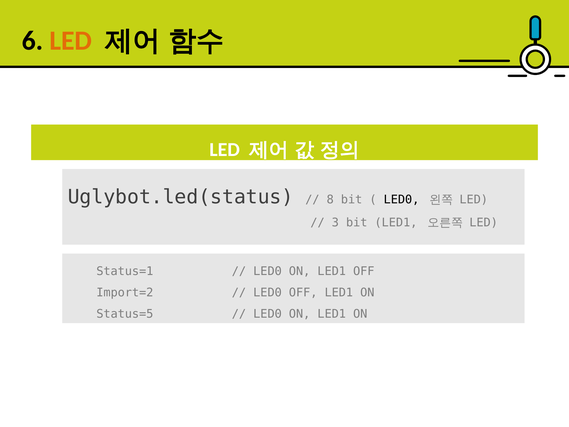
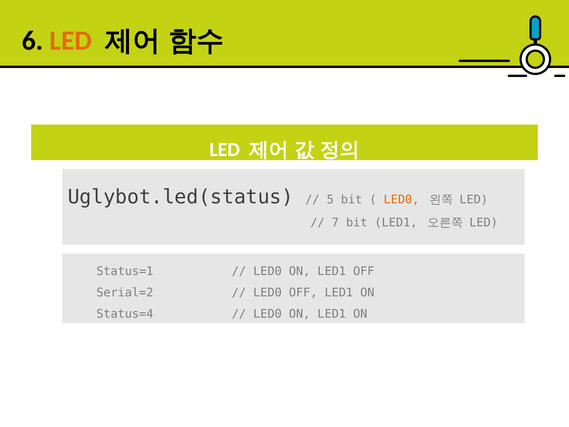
8: 8 -> 5 (330, 199)
LED0 colour: black -> orange (401, 199)
3: 3 -> 7 (335, 222)
Import=2: Import=2 -> Serial=2 (125, 293)
Status=5: Status=5 -> Status=4 (125, 314)
